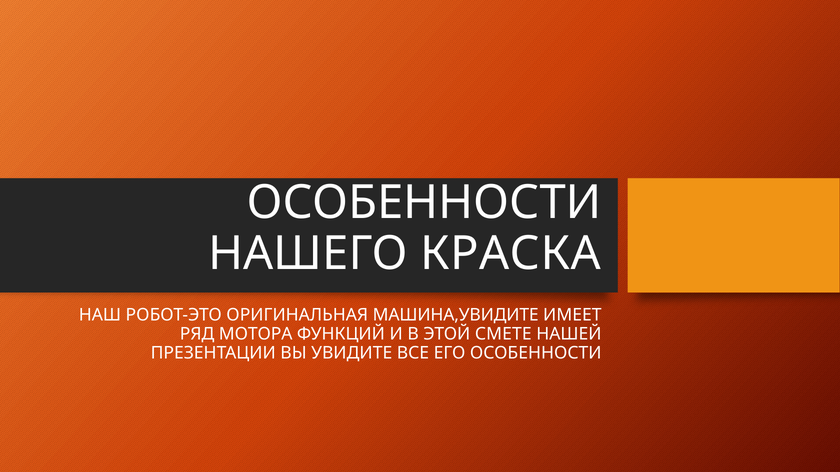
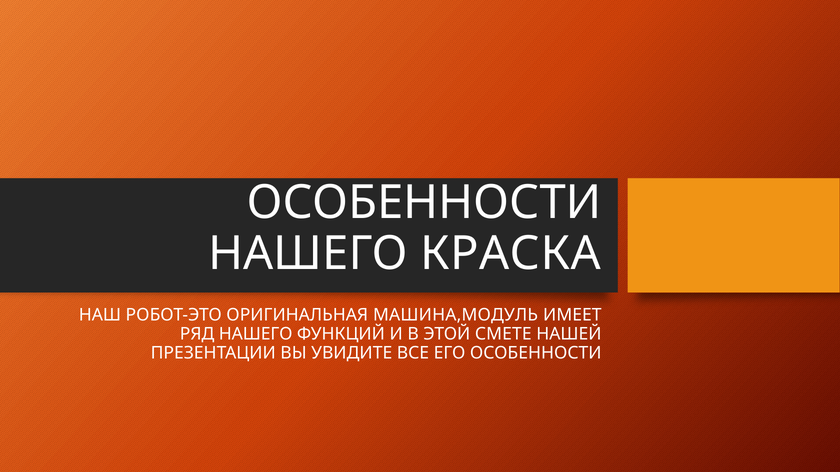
МАШИНА,УВИДИТЕ: МАШИНА,УВИДИТЕ -> МАШИНА,МОДУЛЬ (456, 315)
РЯД МОТОРА: МОТОРА -> НАШЕГО (256, 334)
